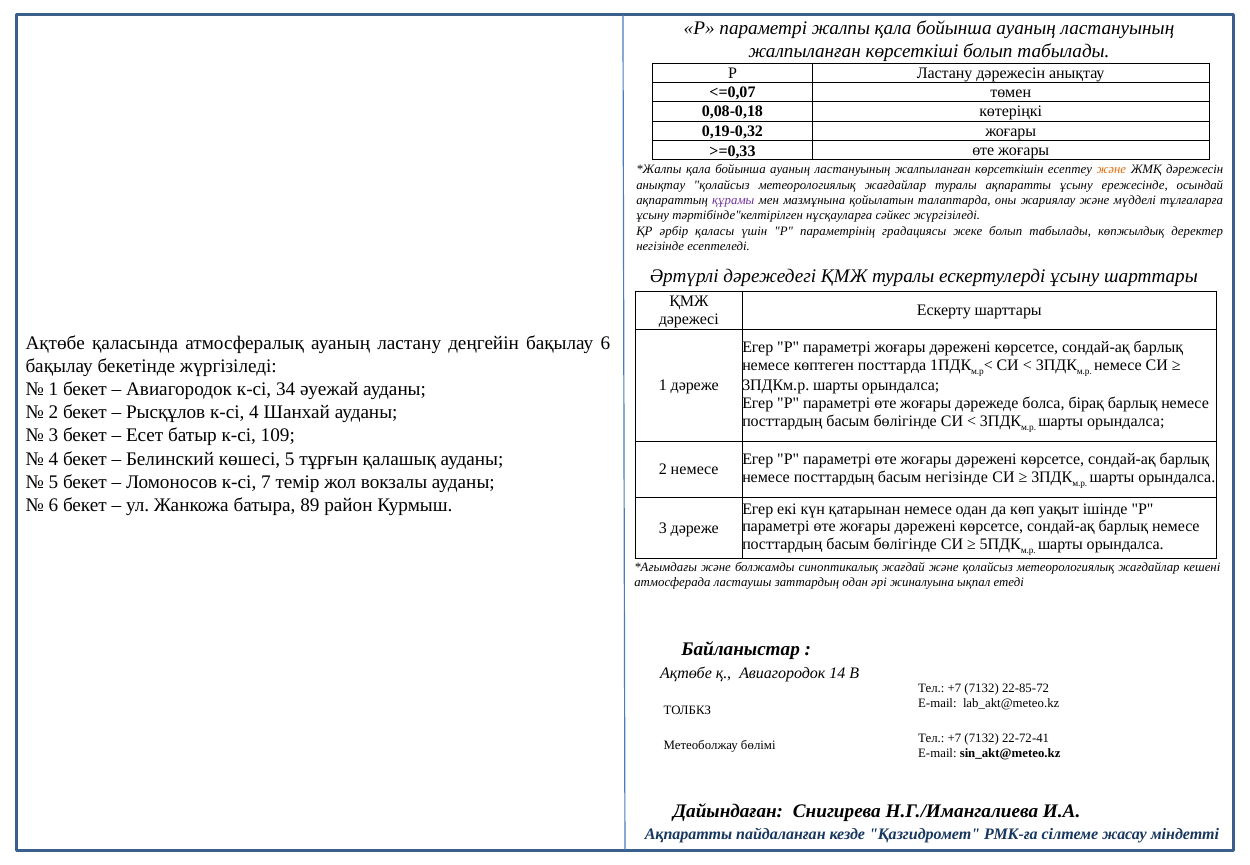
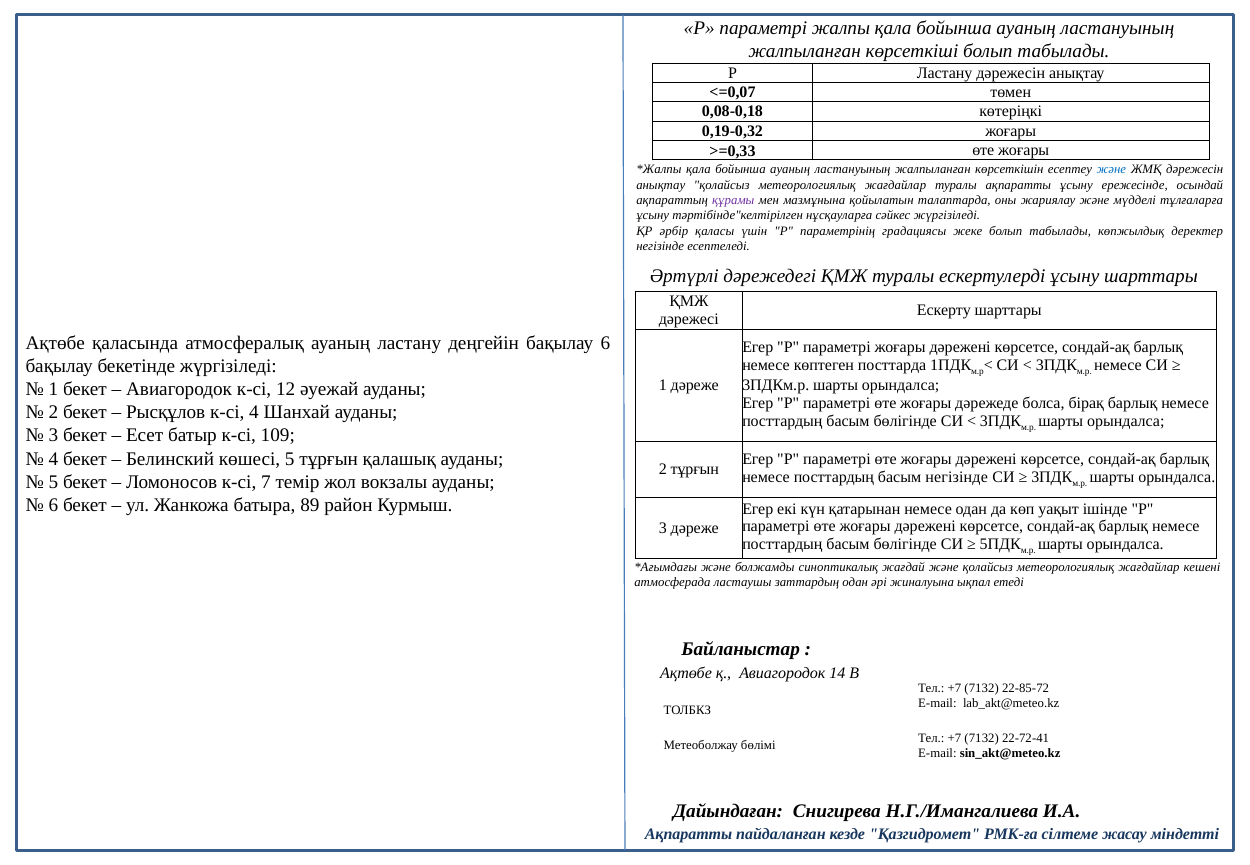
және colour: orange -> blue (1111, 170)
34: 34 -> 12 (286, 390)
2 немесе: немесе -> тұрғын (695, 470)
